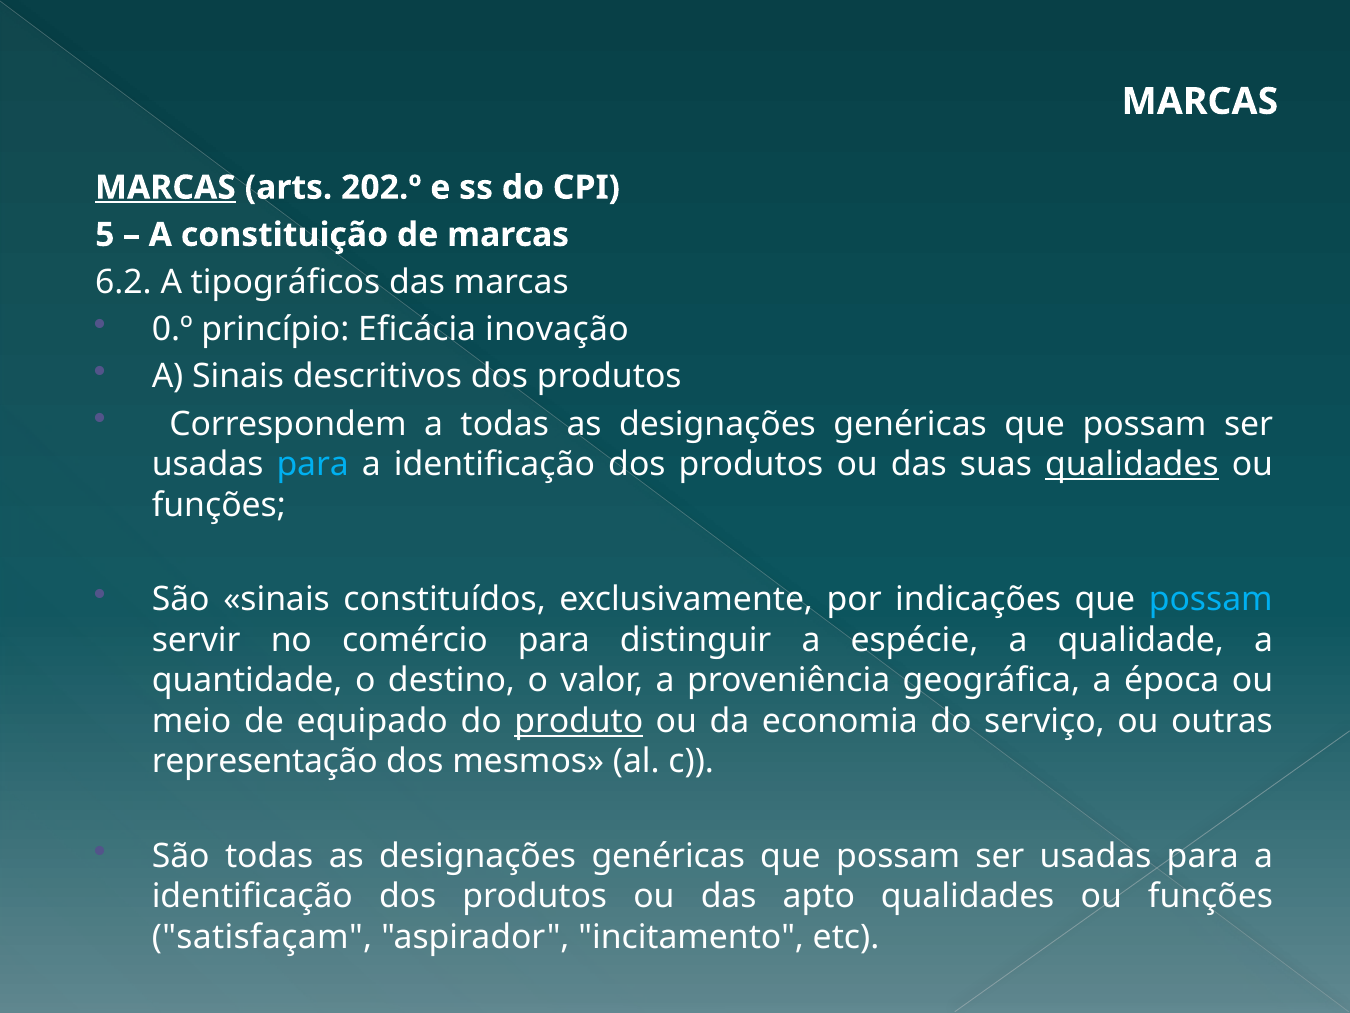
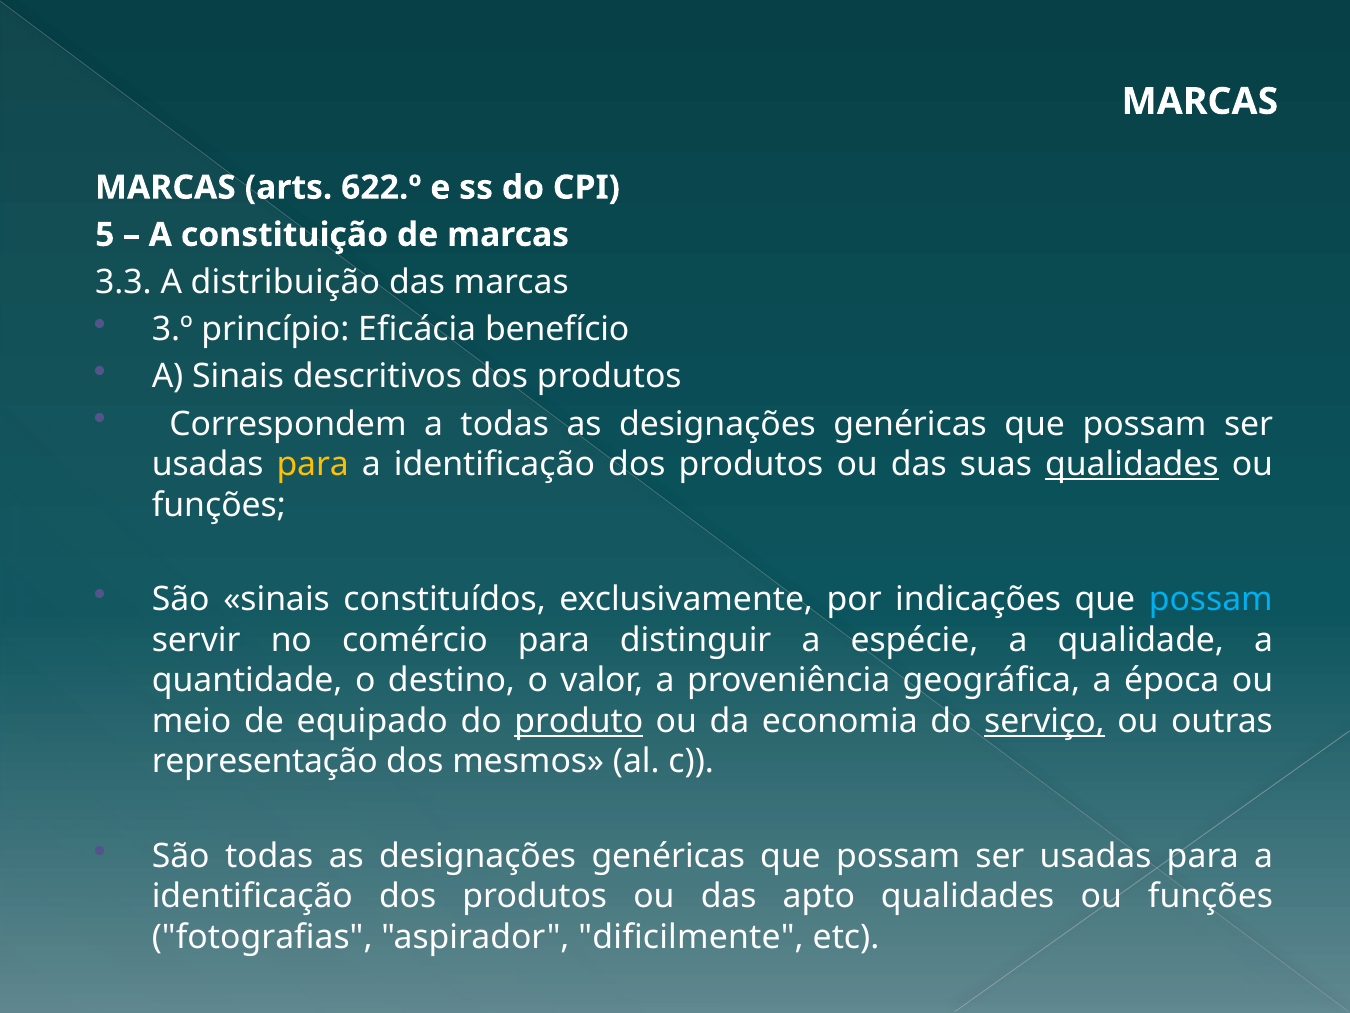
MARCAS underline: present -> none (166, 187)
202.º: 202.º -> 622.º (381, 187)
6.2: 6.2 -> 3.3 (123, 282)
tipográficos: tipográficos -> distribuição (285, 282)
0.º: 0.º -> 3.º (172, 329)
inovação: inovação -> benefício (557, 329)
para colour: light blue -> yellow (313, 464)
serviço underline: none -> present (1044, 721)
satisfaçam: satisfaçam -> fotografias (262, 937)
incitamento: incitamento -> dificilmente (691, 937)
